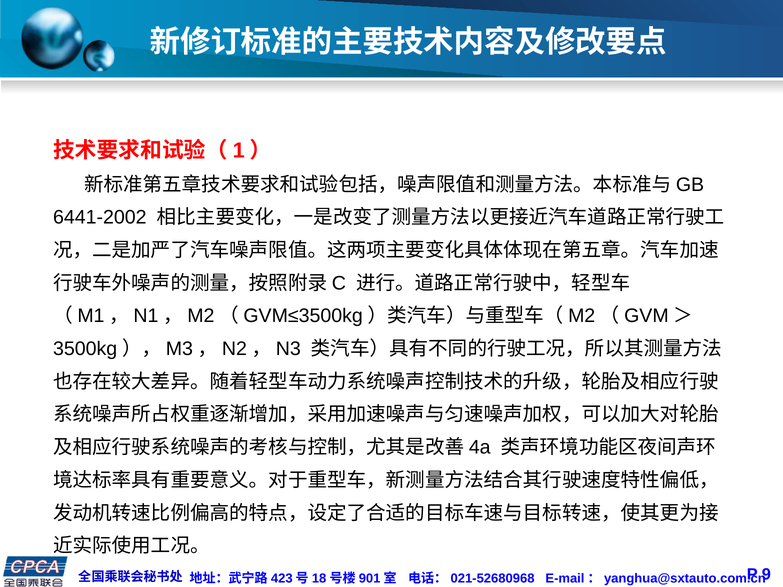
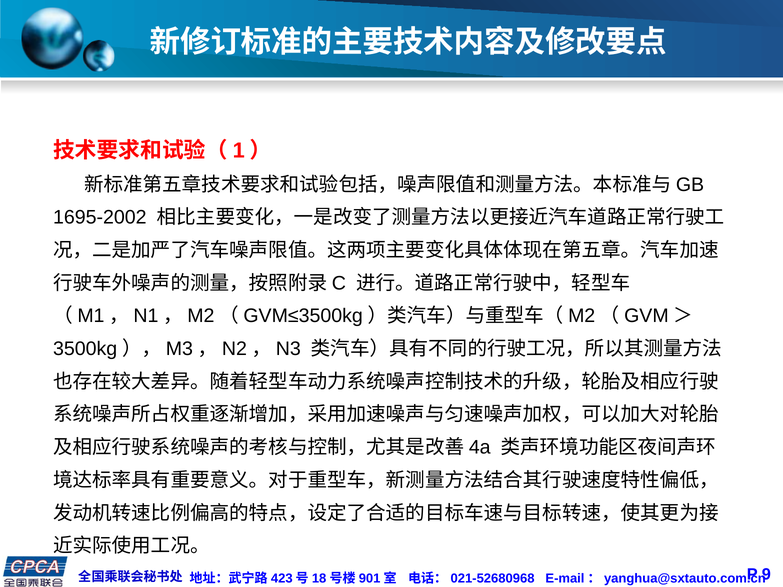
6441-2002: 6441-2002 -> 1695-2002 (100, 218)
